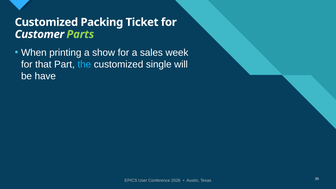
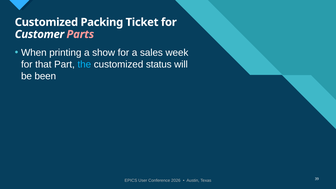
Parts colour: light green -> pink (80, 34)
single: single -> status (159, 64)
have: have -> been (45, 76)
